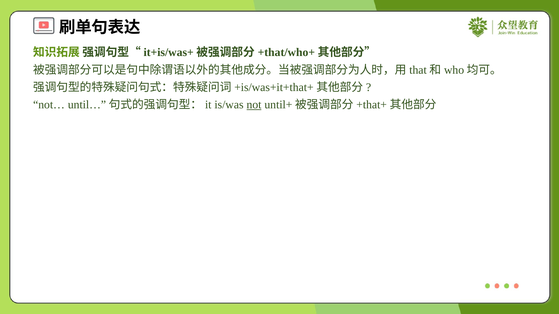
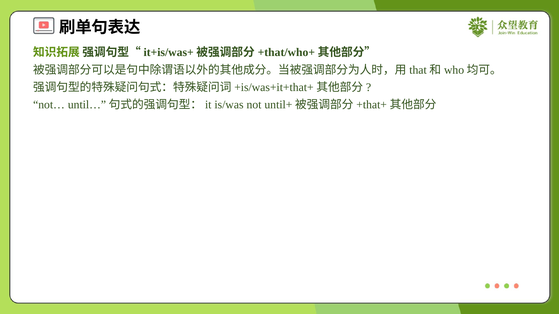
not underline: present -> none (254, 105)
